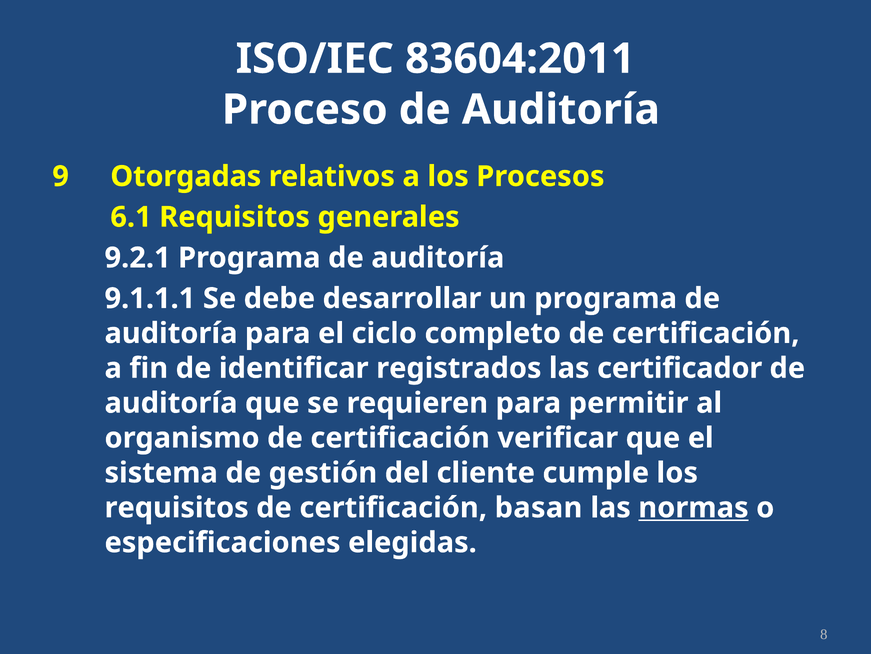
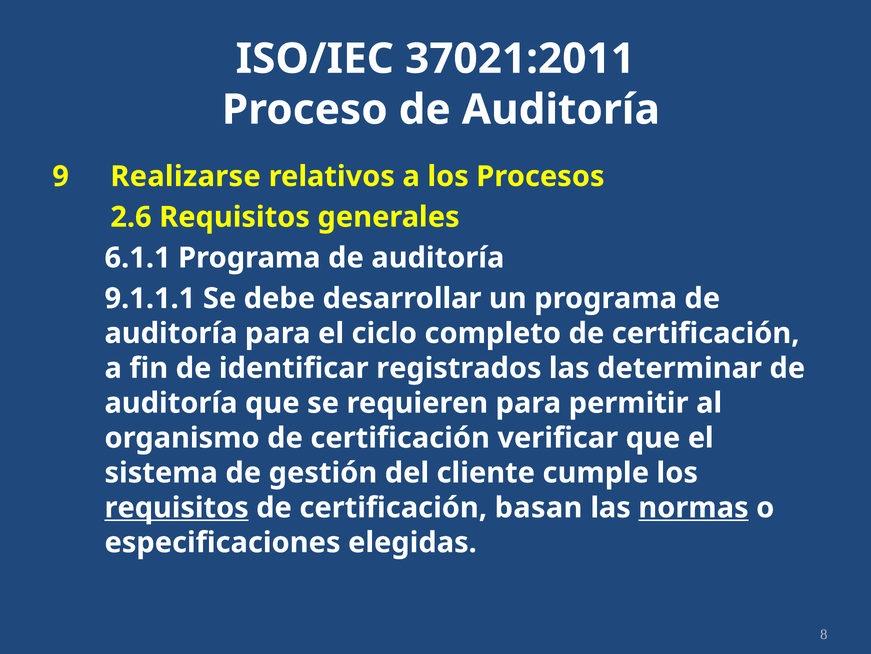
83604:2011: 83604:2011 -> 37021:2011 (520, 59)
Otorgadas: Otorgadas -> Realizarse (186, 176)
6.1: 6.1 -> 2.6 (131, 217)
9.2.1: 9.2.1 -> 6.1.1 (138, 258)
certificador: certificador -> determinar (680, 368)
requisitos underline: none -> present (177, 507)
